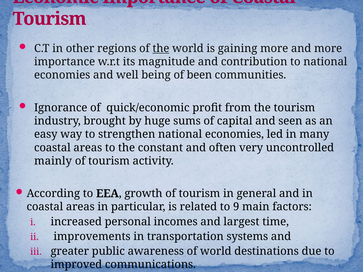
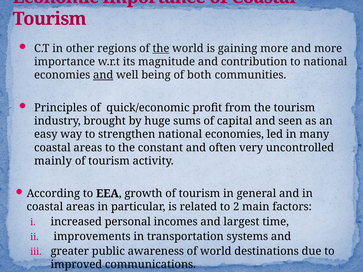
and underline: none -> present (103, 75)
been: been -> both (199, 75)
Ignorance: Ignorance -> Principles (61, 108)
9: 9 -> 2 (236, 207)
